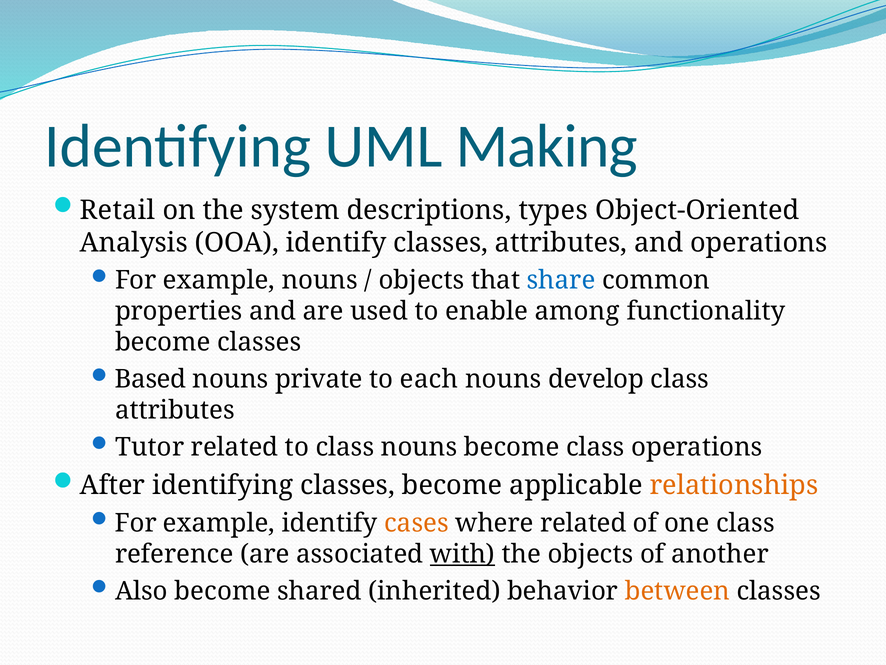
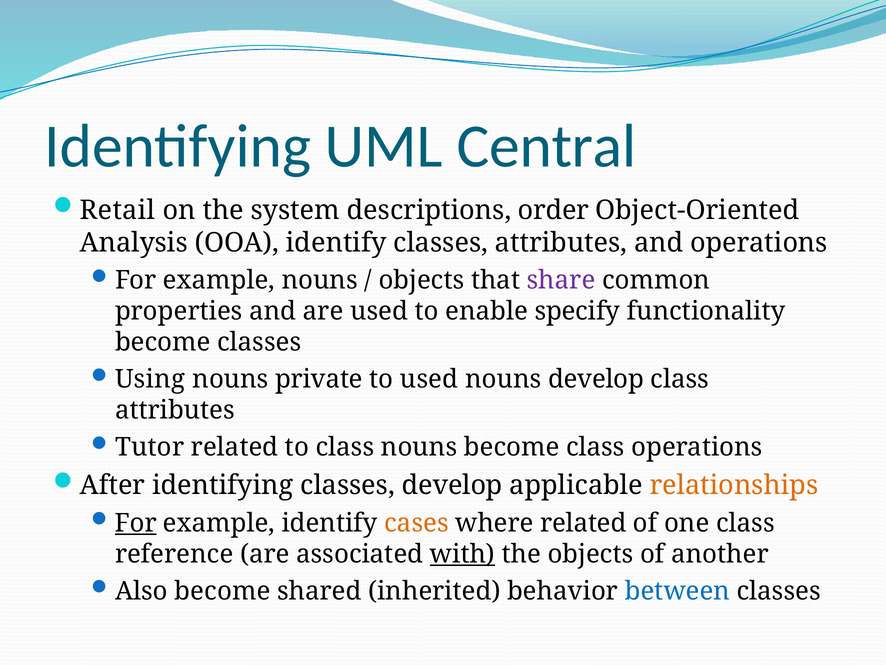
Making: Making -> Central (546, 146)
types: types -> order (553, 210)
share colour: blue -> purple (561, 280)
among: among -> specify (577, 311)
Based: Based -> Using (150, 379)
to each: each -> used (429, 379)
classes become: become -> develop (452, 485)
For underline: none -> present (136, 523)
between colour: orange -> blue (677, 591)
